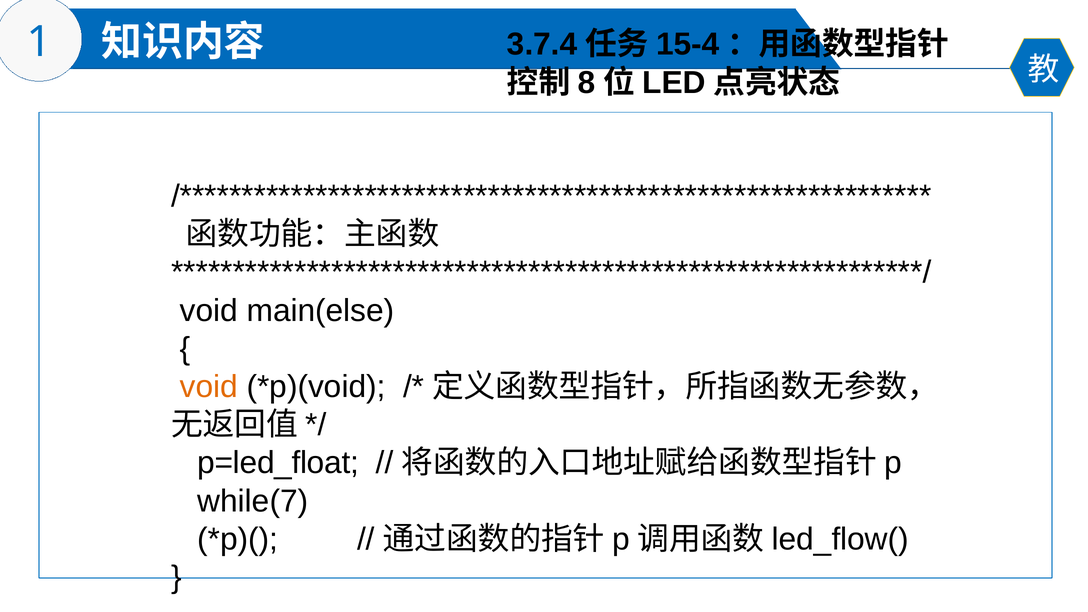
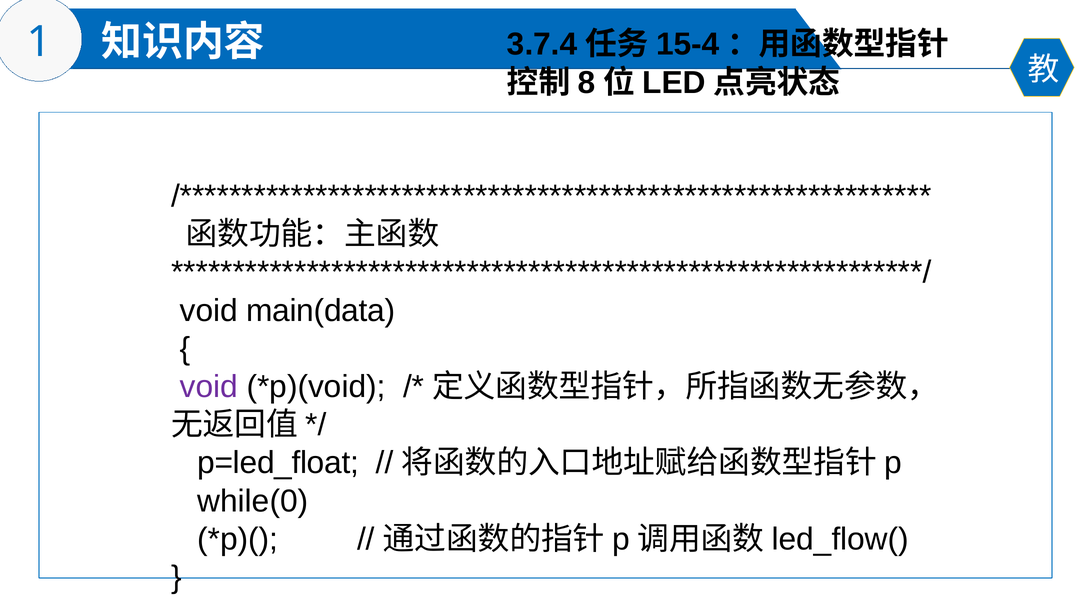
main(else: main(else -> main(data (321, 311)
void colour: orange -> purple (209, 387)
while(7: while(7 -> while(0 (253, 501)
